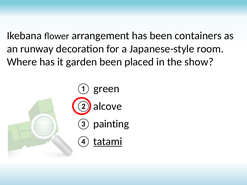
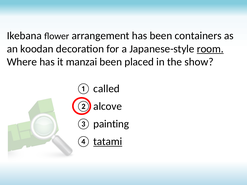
runway: runway -> koodan (37, 49)
room underline: none -> present (210, 49)
garden: garden -> manzai (82, 62)
green: green -> called (107, 89)
